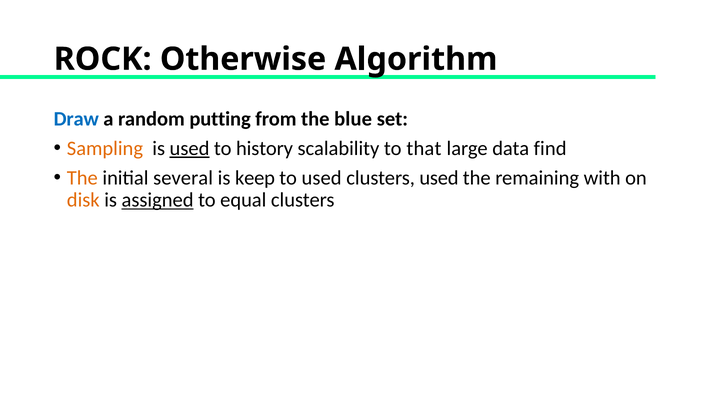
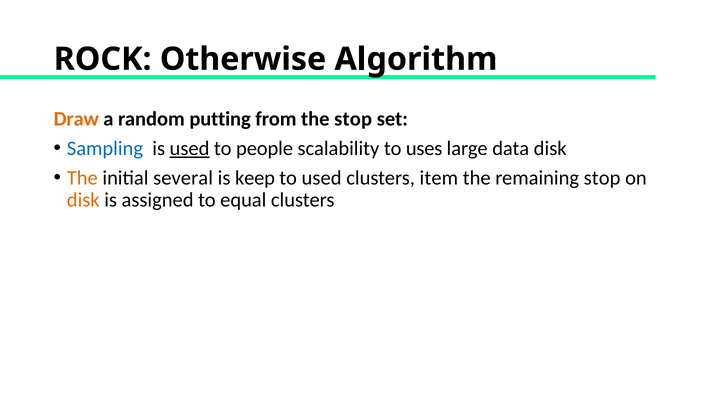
Draw colour: blue -> orange (76, 119)
the blue: blue -> stop (353, 119)
Sampling colour: orange -> blue (105, 148)
history: history -> people (265, 148)
that: that -> uses (424, 148)
data find: find -> disk (550, 148)
clusters used: used -> item (439, 178)
remaining with: with -> stop (602, 178)
assigned underline: present -> none (158, 200)
